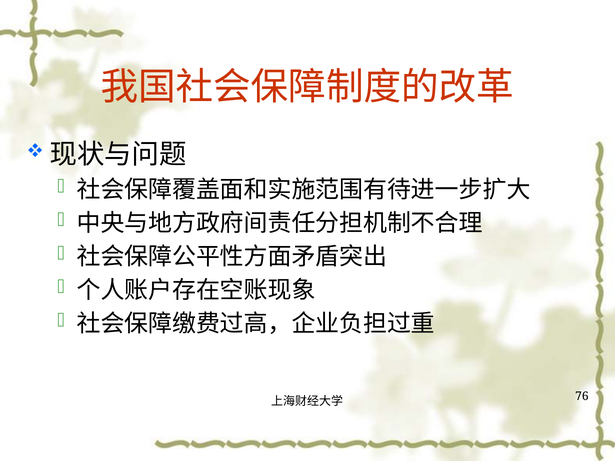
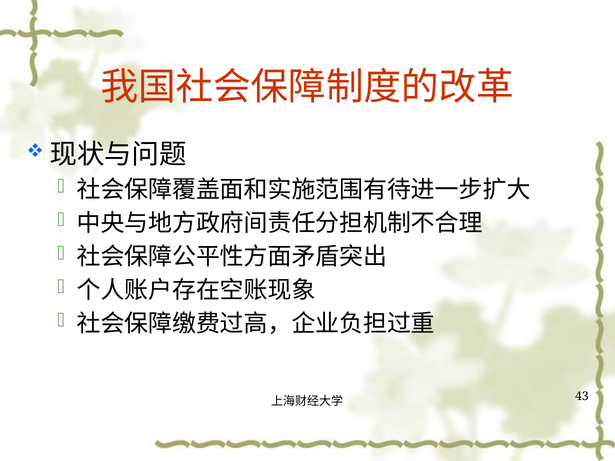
76: 76 -> 43 (582, 397)
